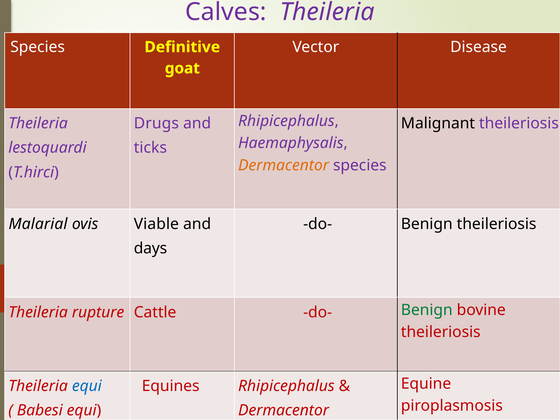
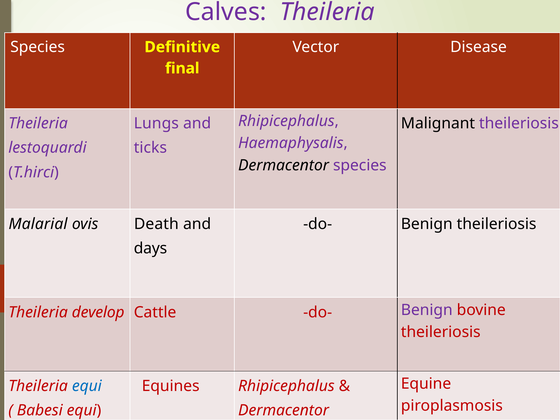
goat: goat -> final (182, 68)
Drugs: Drugs -> Lungs (156, 123)
Dermacentor colour: orange -> black (284, 165)
Viable: Viable -> Death (156, 224)
rupture: rupture -> develop (98, 312)
Benign colour: green -> purple (427, 310)
